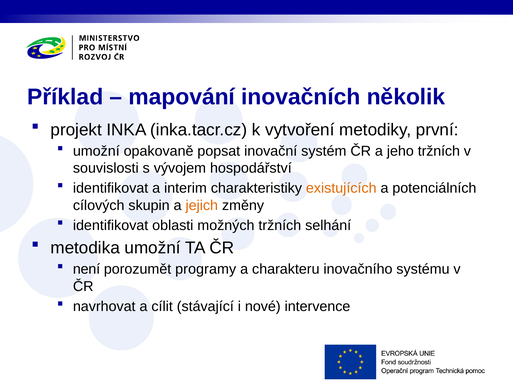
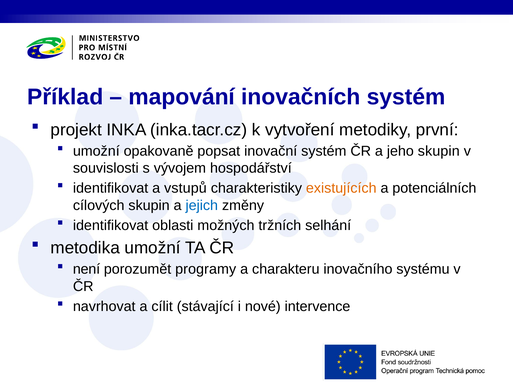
inovačních několik: několik -> systém (406, 97)
jeho tržních: tržních -> skupin (439, 151)
interim: interim -> vstupů (185, 188)
jejich colour: orange -> blue (202, 205)
